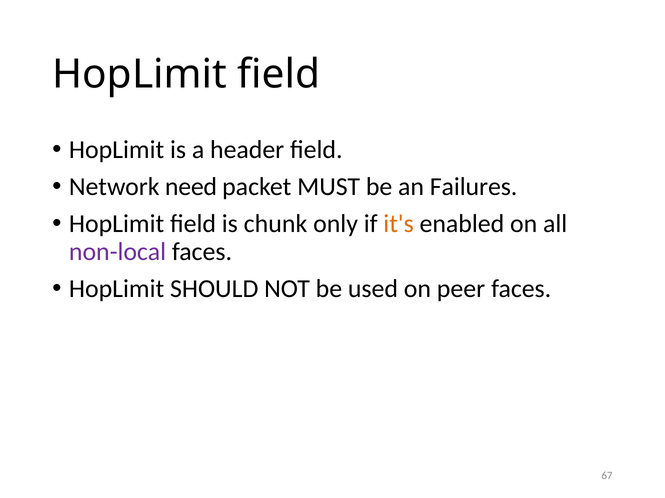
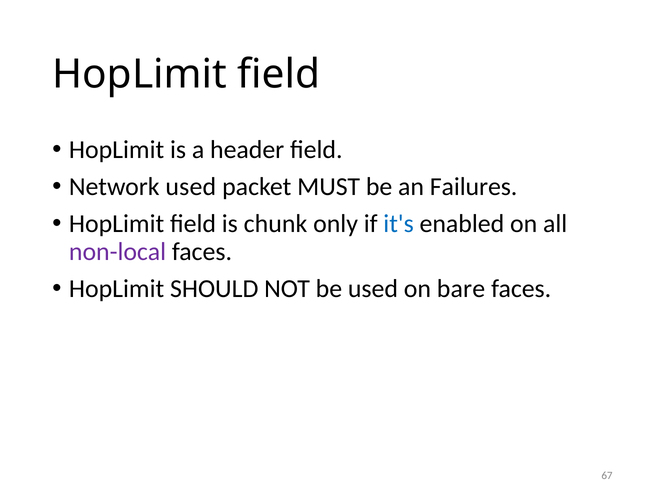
Network need: need -> used (191, 187)
it's colour: orange -> blue (399, 224)
peer: peer -> bare (461, 289)
